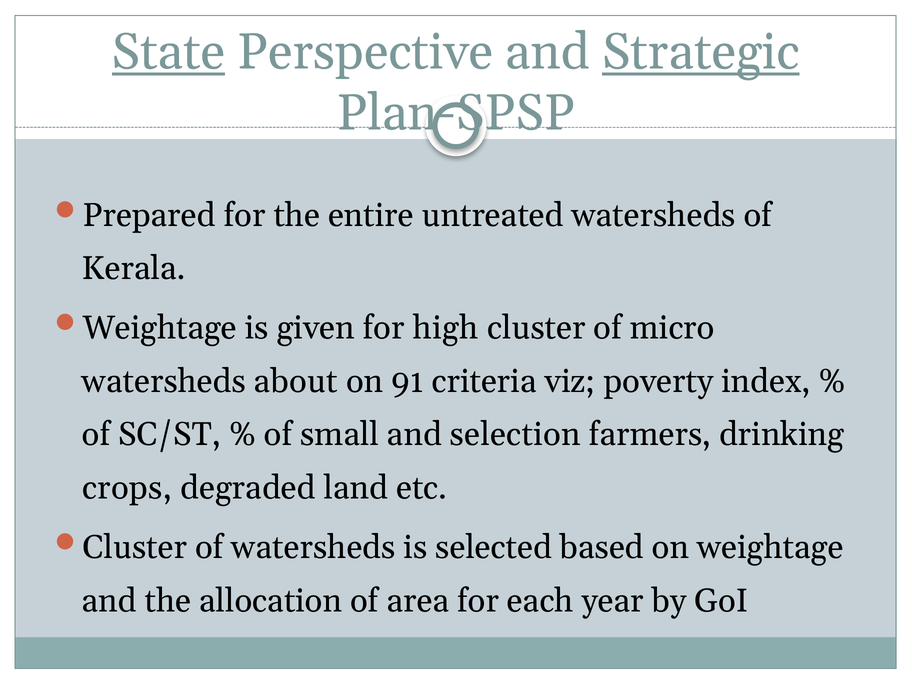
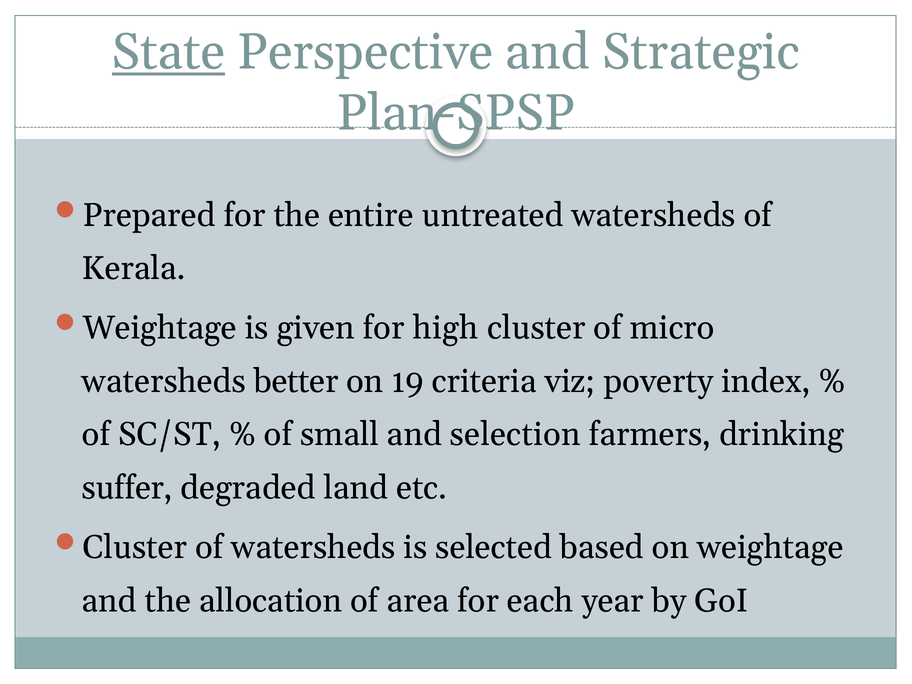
Strategic underline: present -> none (701, 52)
about: about -> better (296, 381)
91: 91 -> 19 (407, 381)
crops: crops -> suffer (127, 488)
